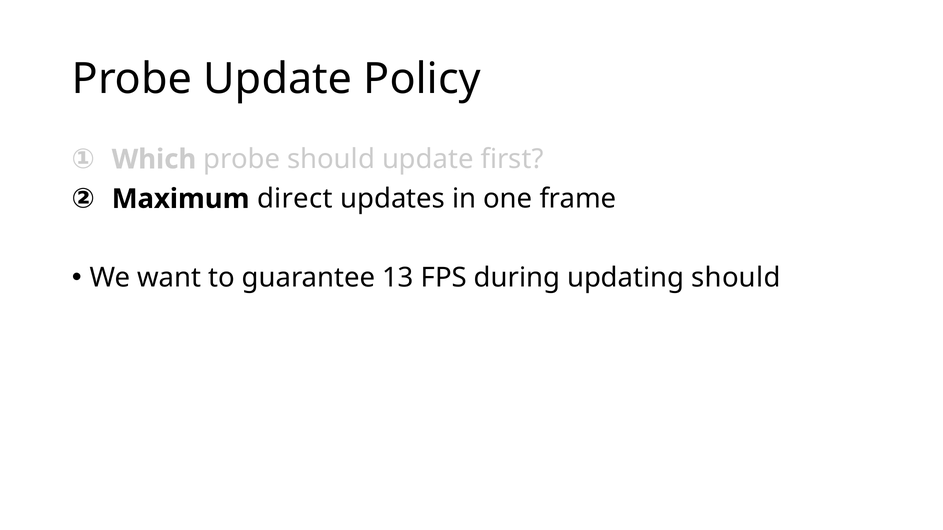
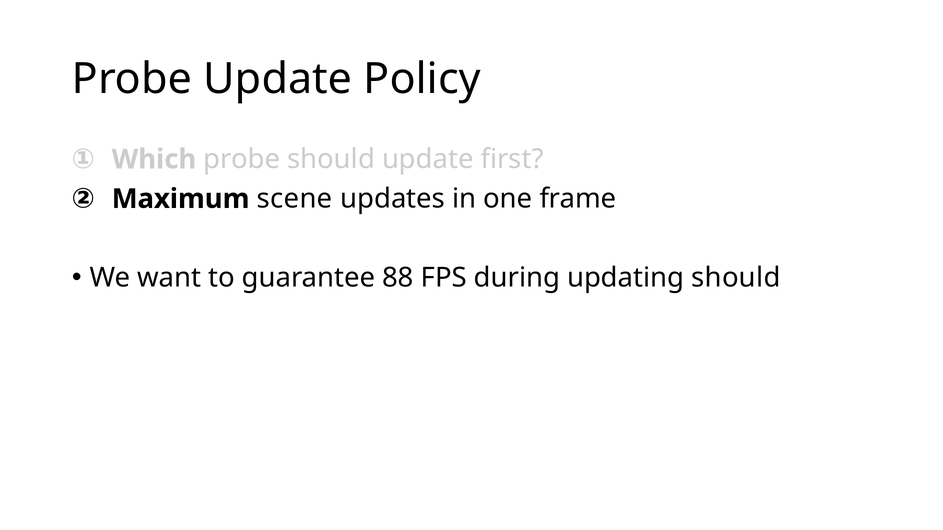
direct: direct -> scene (295, 199)
13: 13 -> 88 (398, 278)
